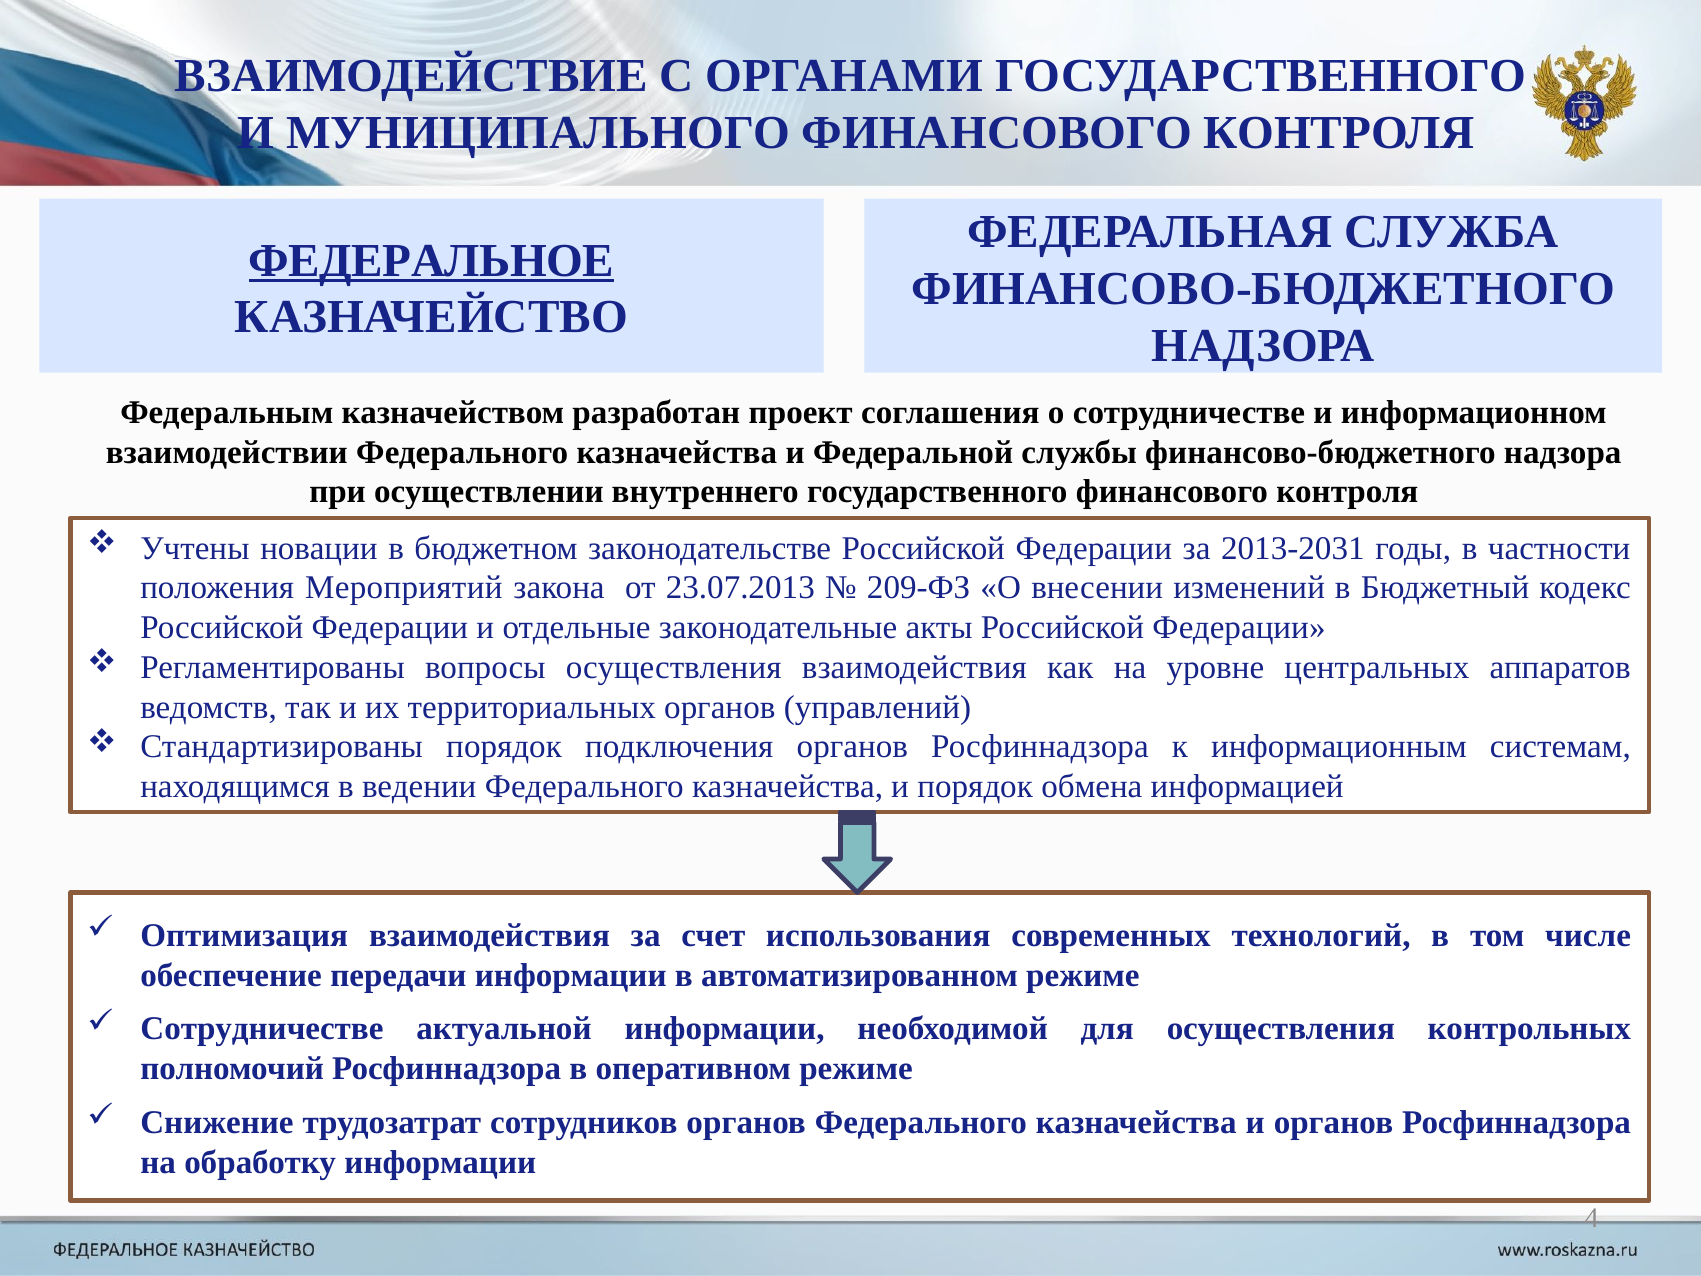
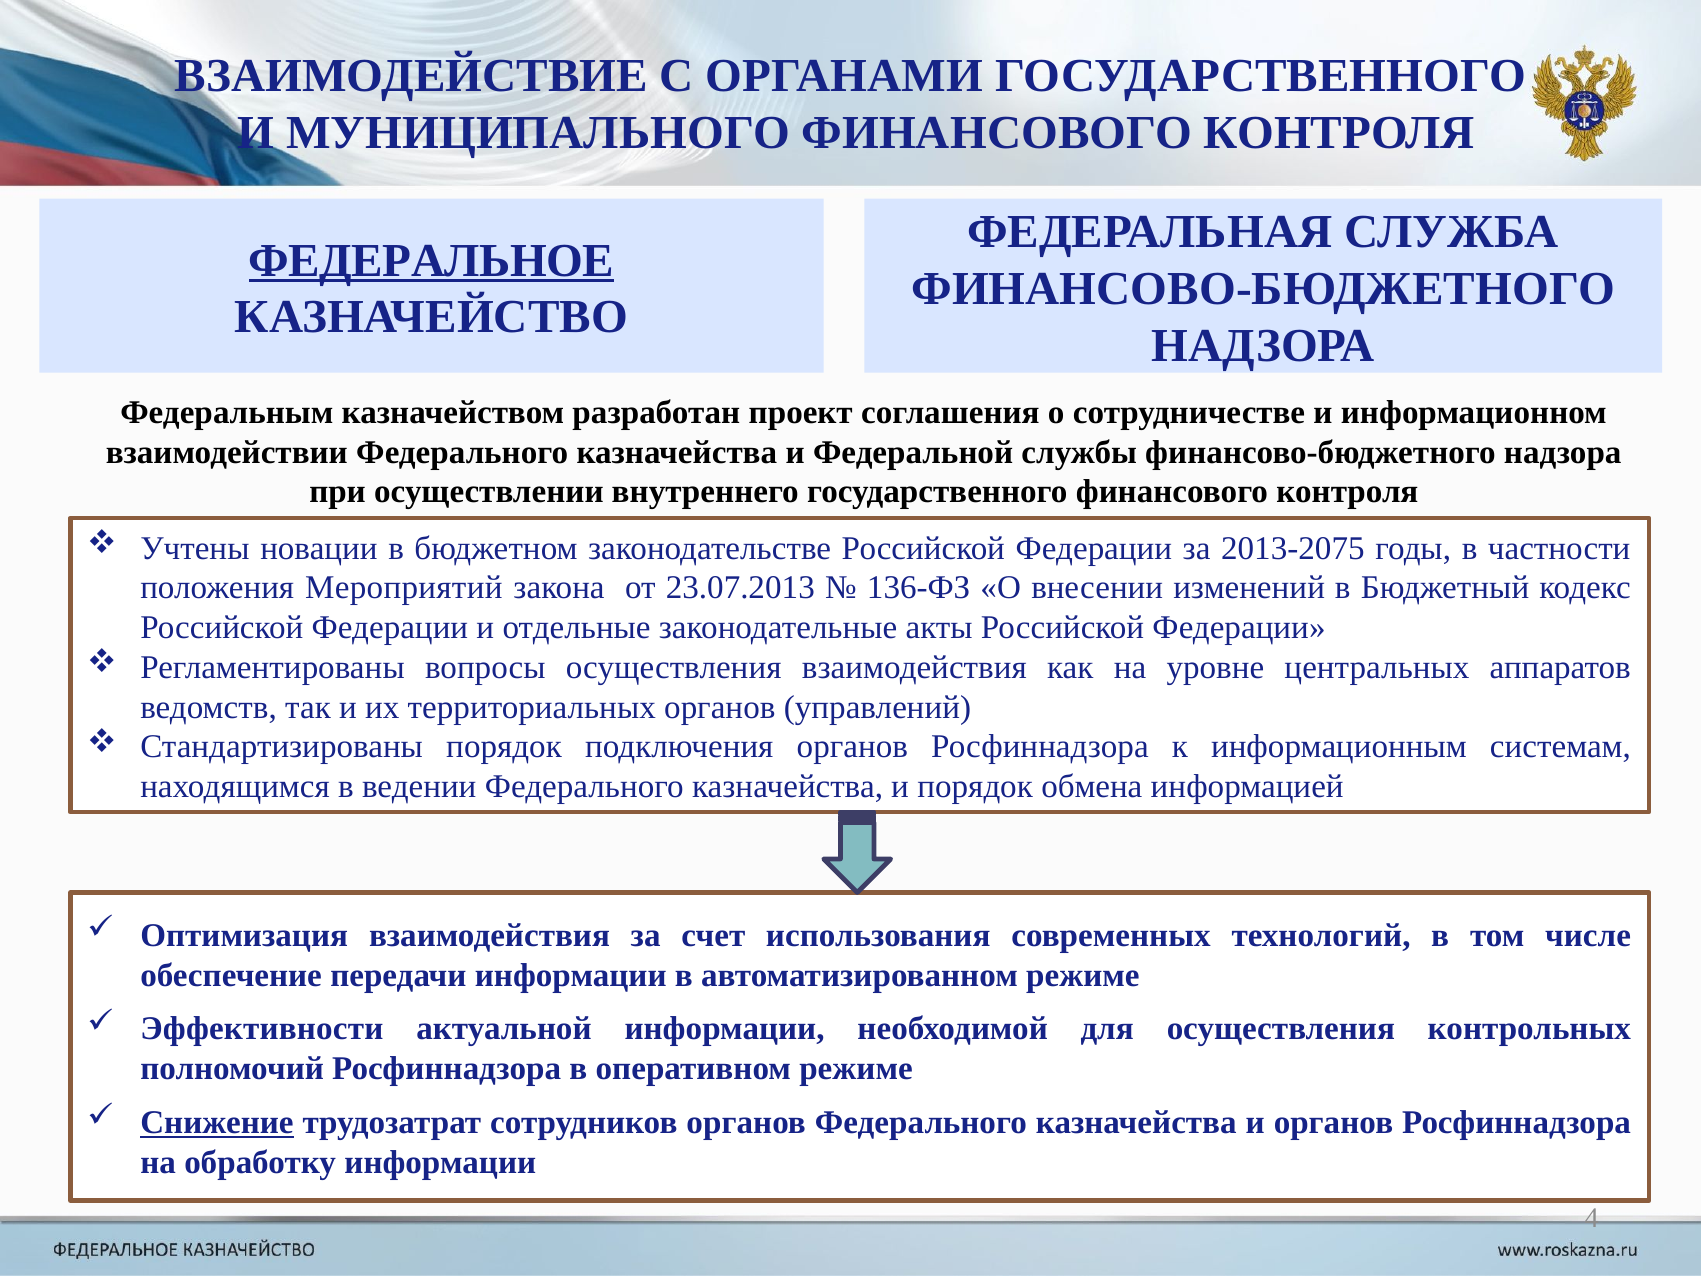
2013-2031: 2013-2031 -> 2013-2075 (1293, 548)
209-ФЗ: 209-ФЗ -> 136-ФЗ (919, 588)
Сотрудничестве: Сотрудничестве -> Эффективности (262, 1029)
Снижение underline: none -> present (217, 1122)
